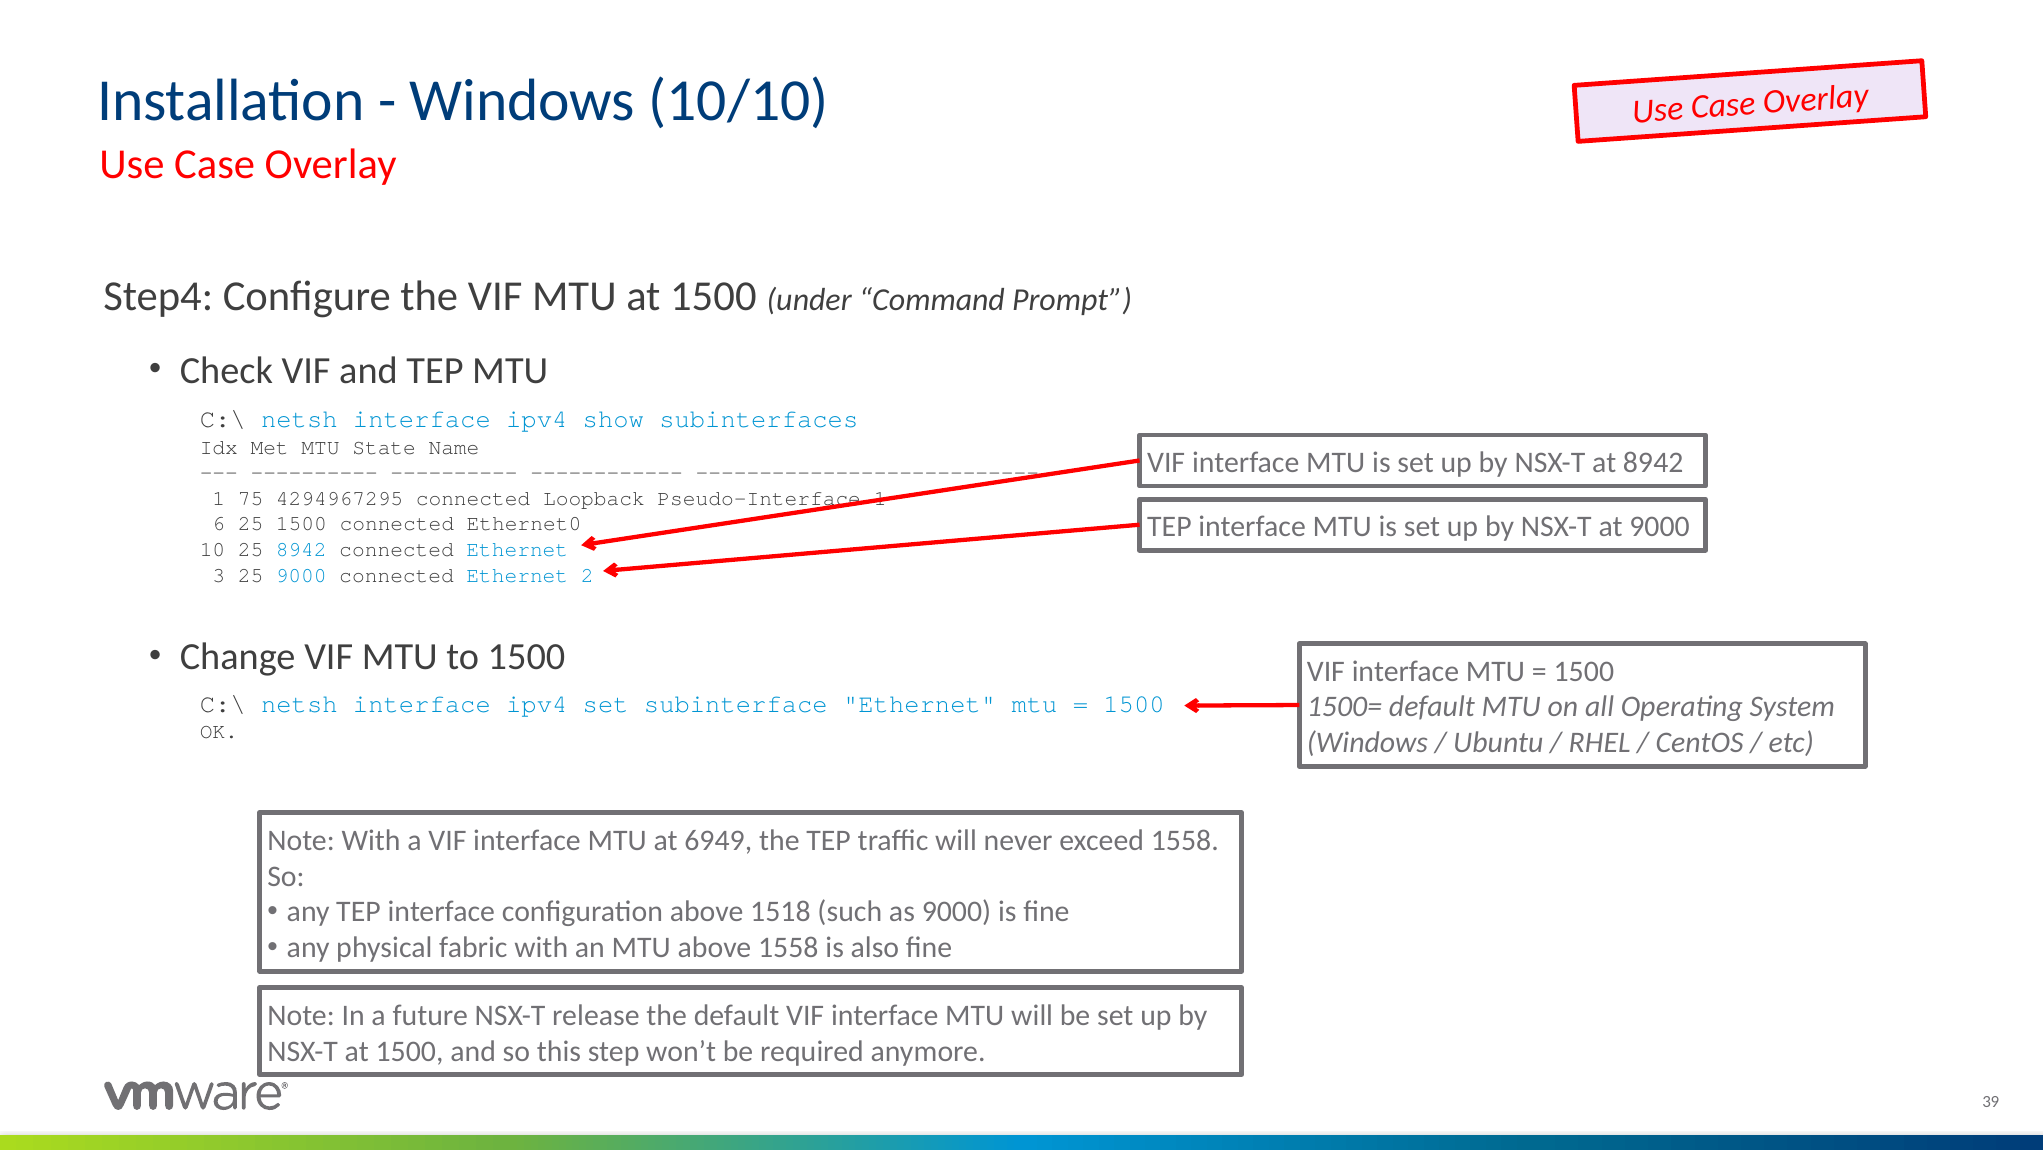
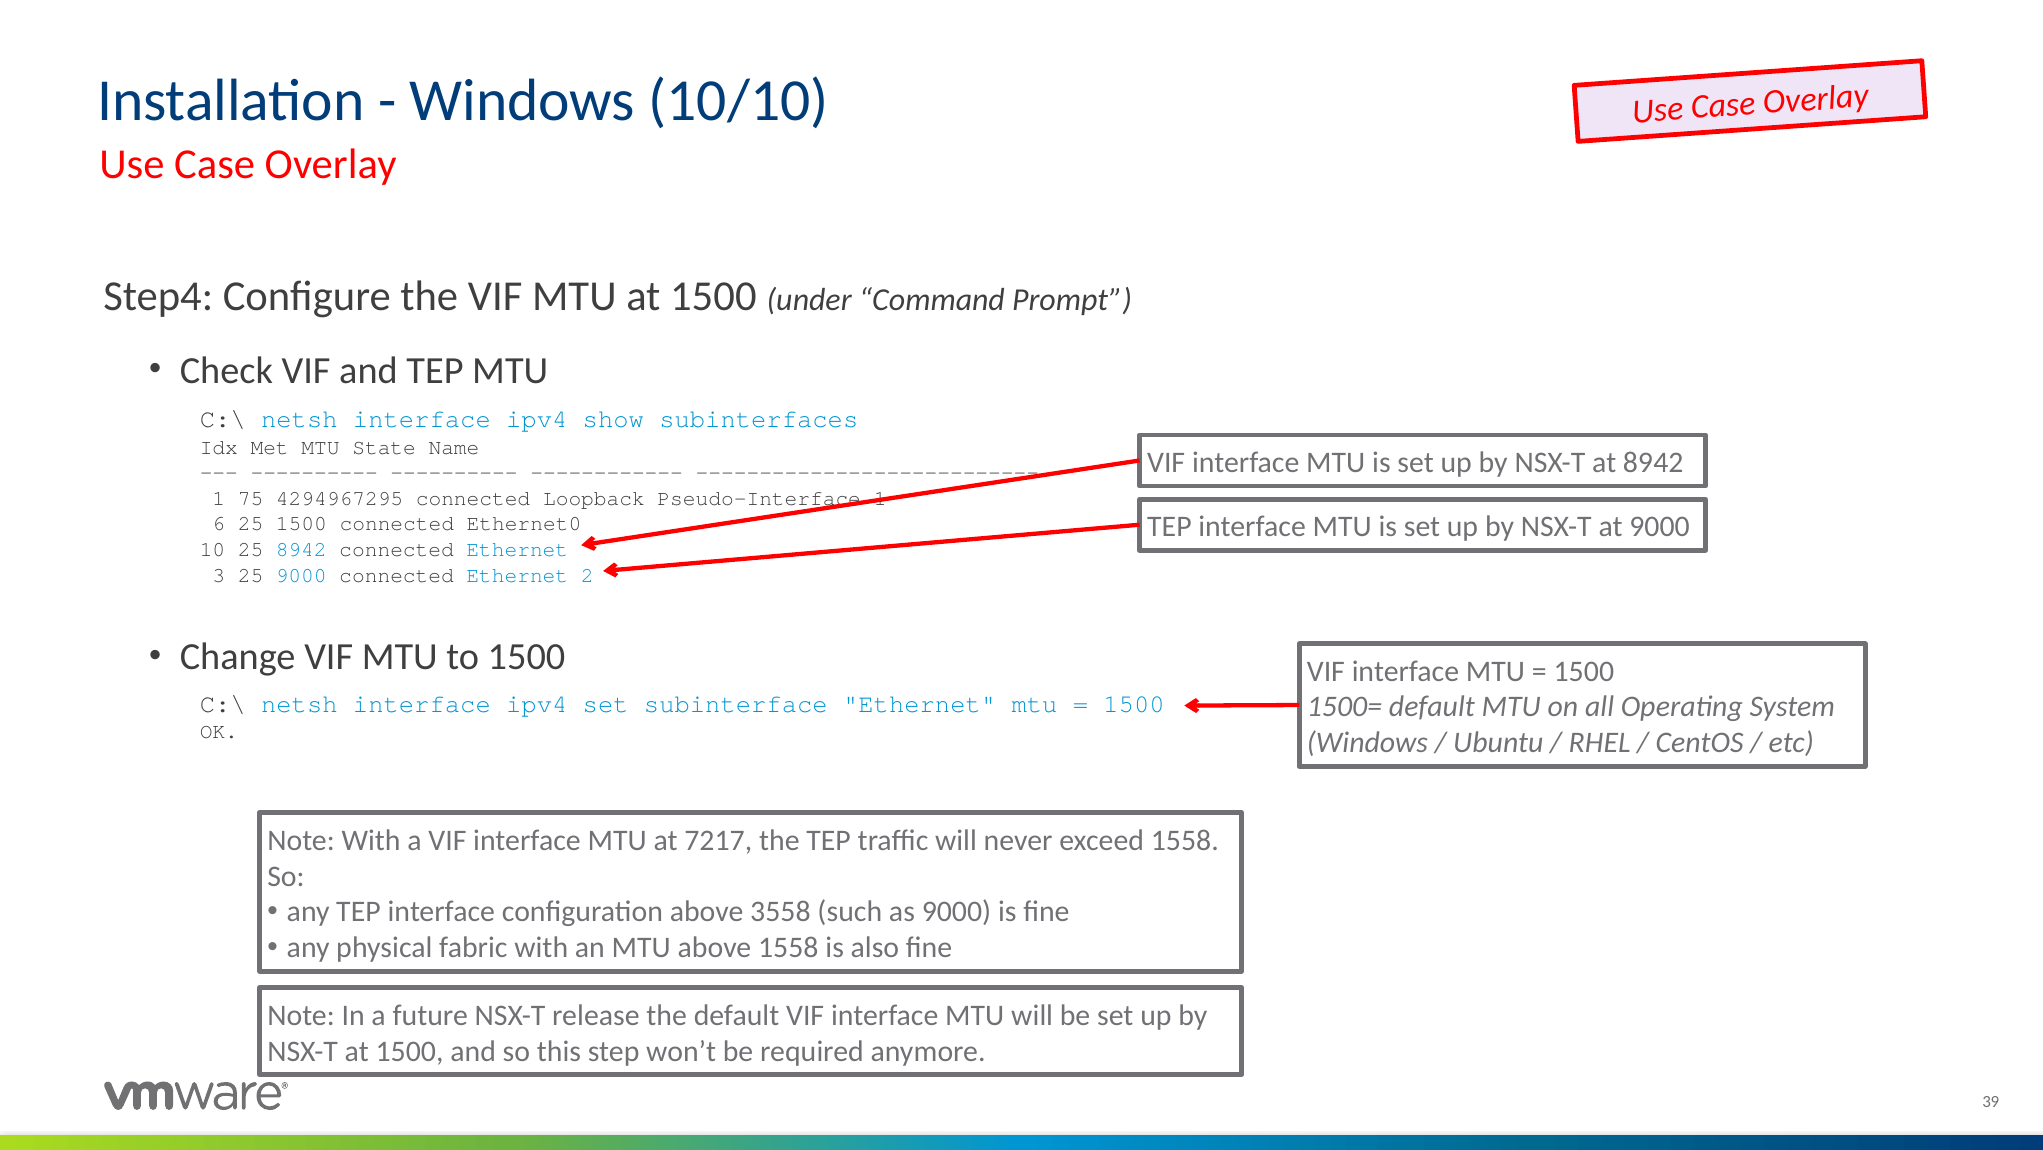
6949: 6949 -> 7217 (718, 840)
1518: 1518 -> 3558 (780, 912)
